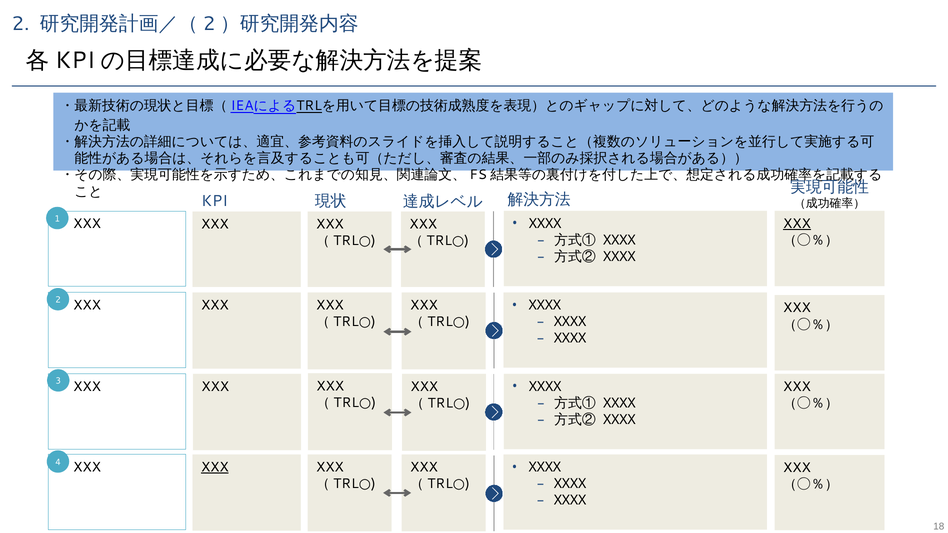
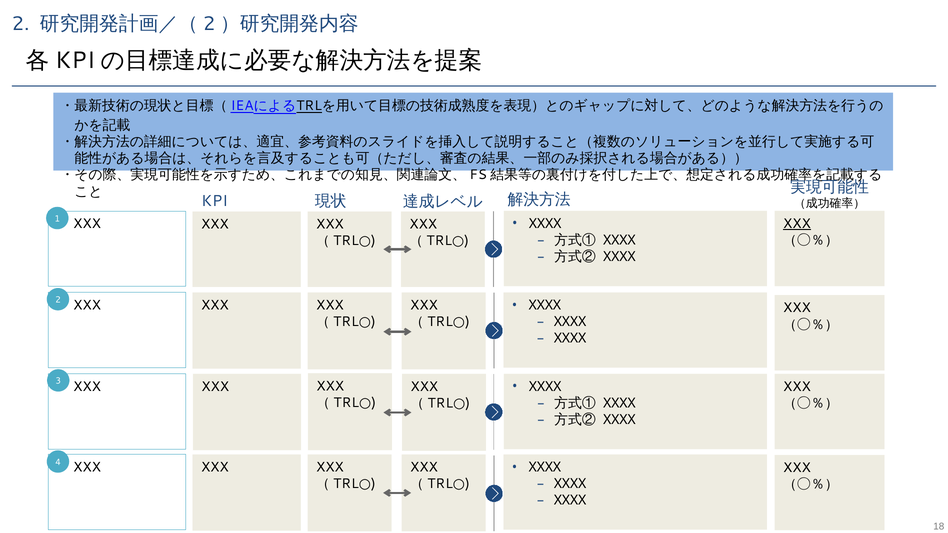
XXX underline: present -> none (215, 467)
